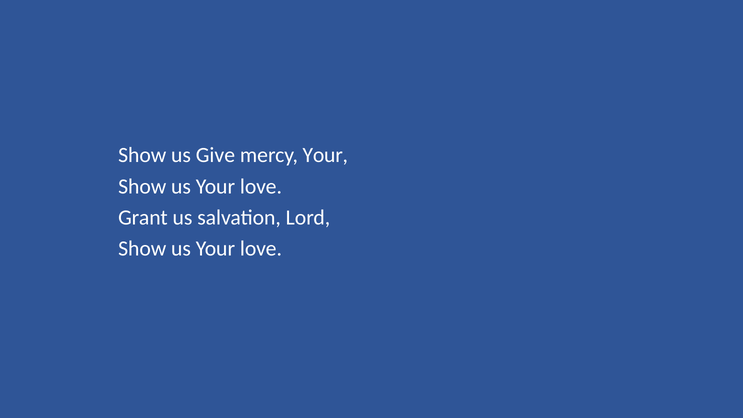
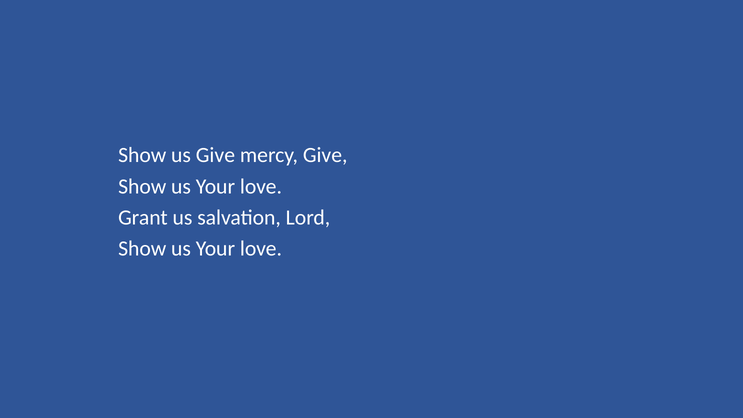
mercy Your: Your -> Give (325, 155)
